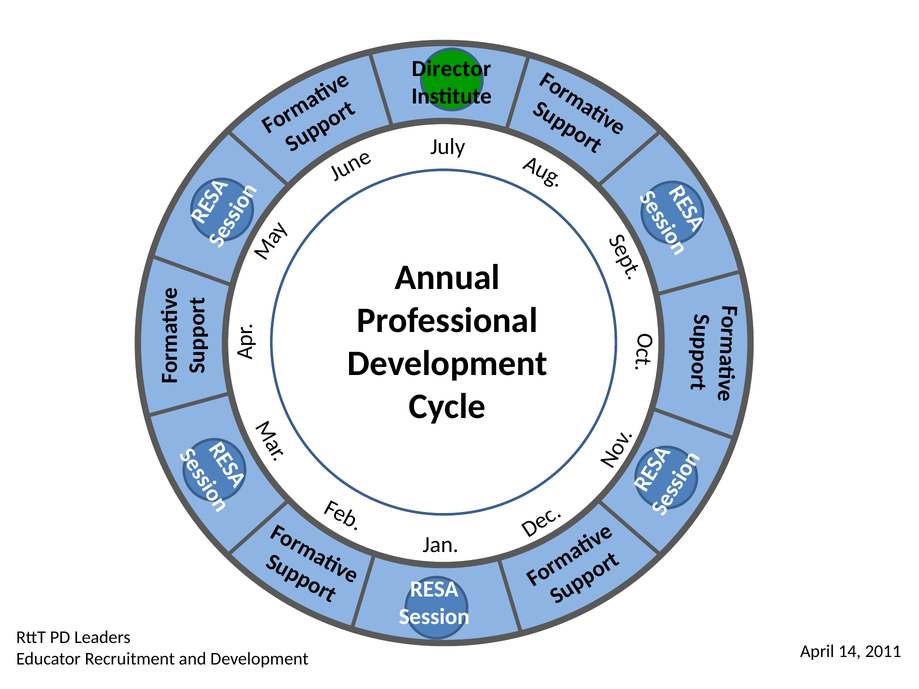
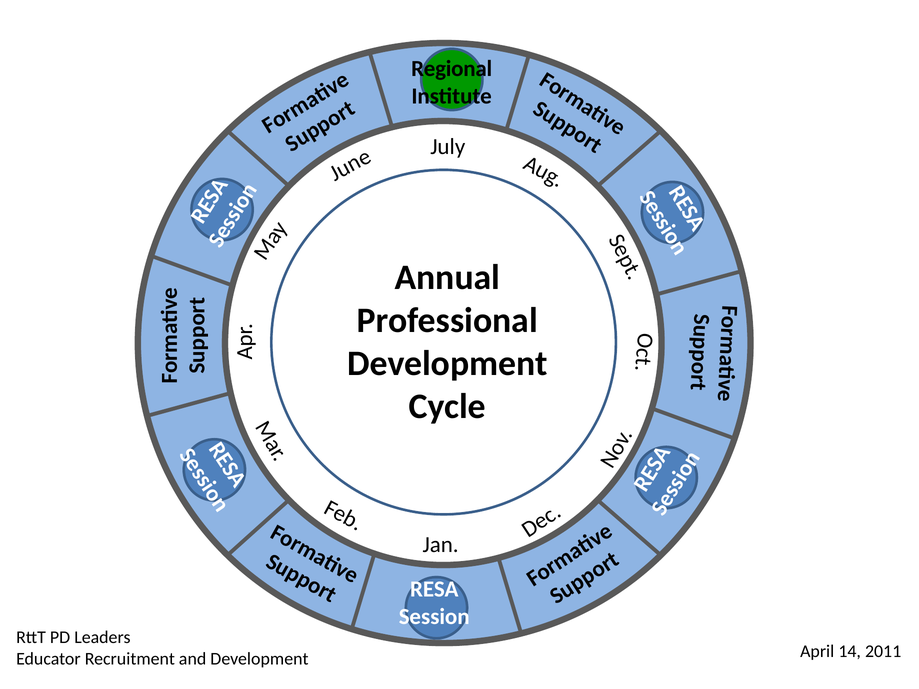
Director: Director -> Regional (452, 69)
